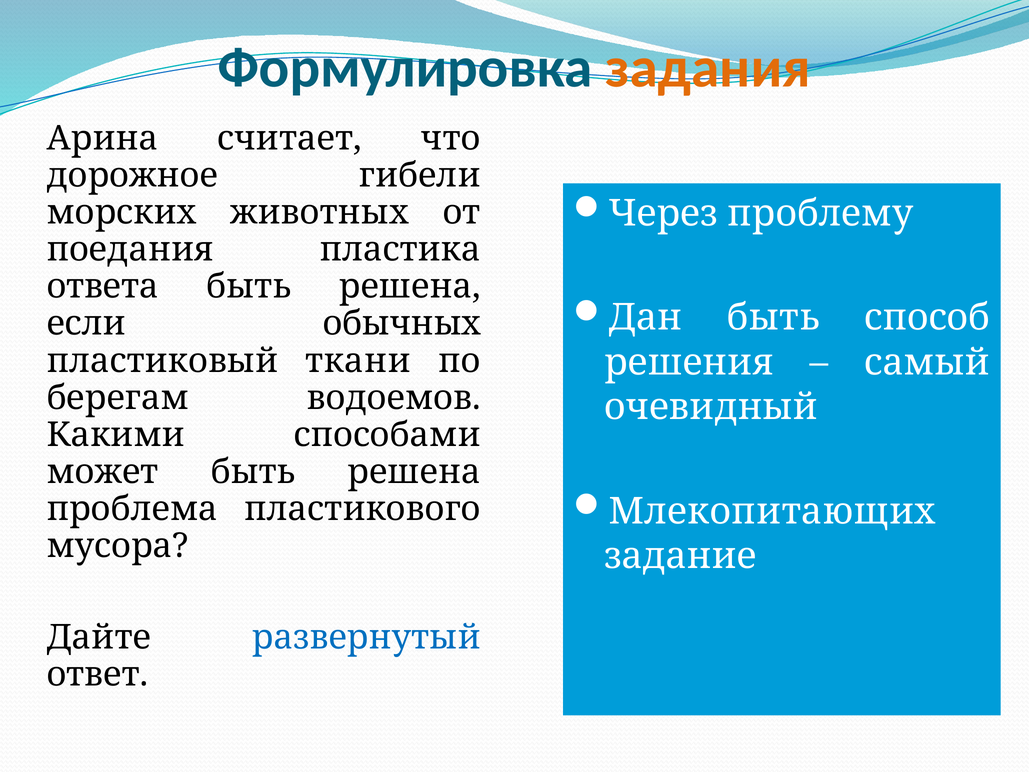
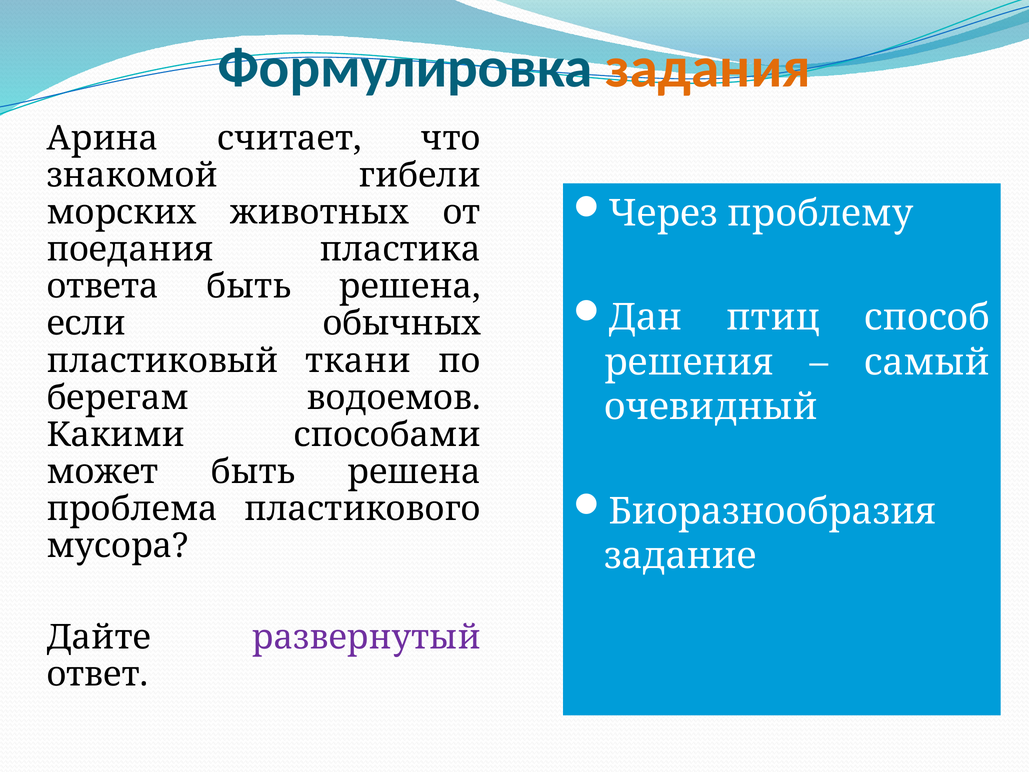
дорожное: дорожное -> знакомой (132, 175)
Дан быть: быть -> птиц (773, 318)
Млекопитающих: Млекопитающих -> Биоразнообразия (772, 511)
развернутый colour: blue -> purple (366, 637)
